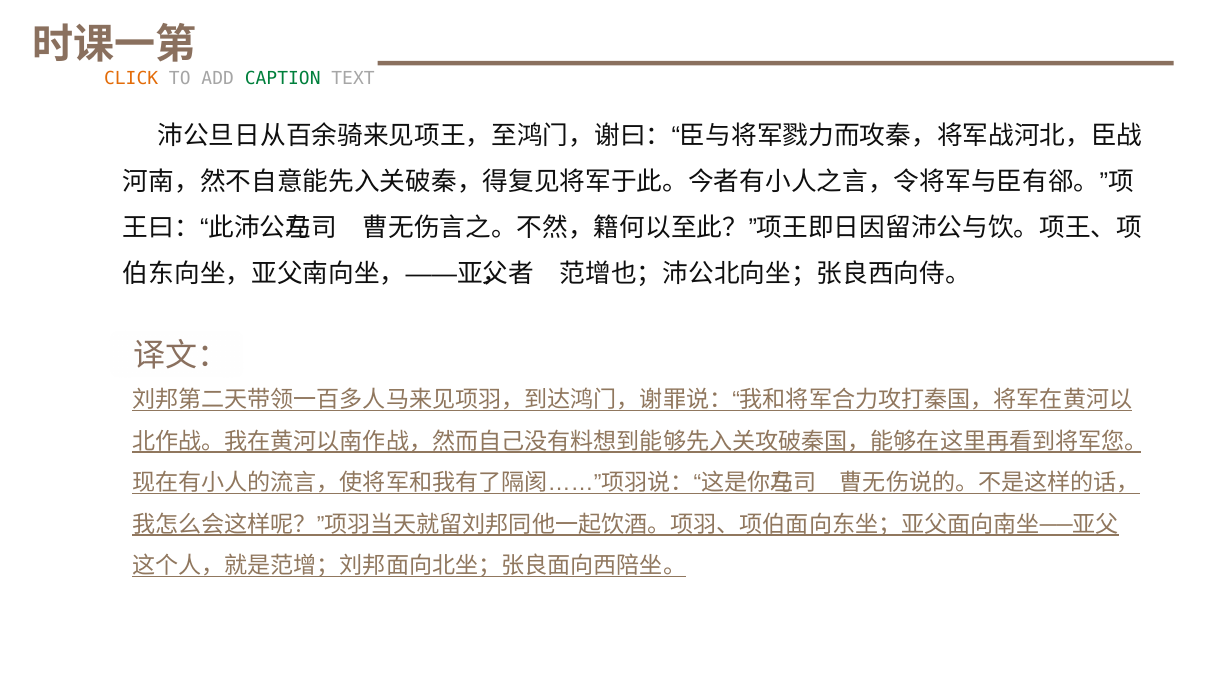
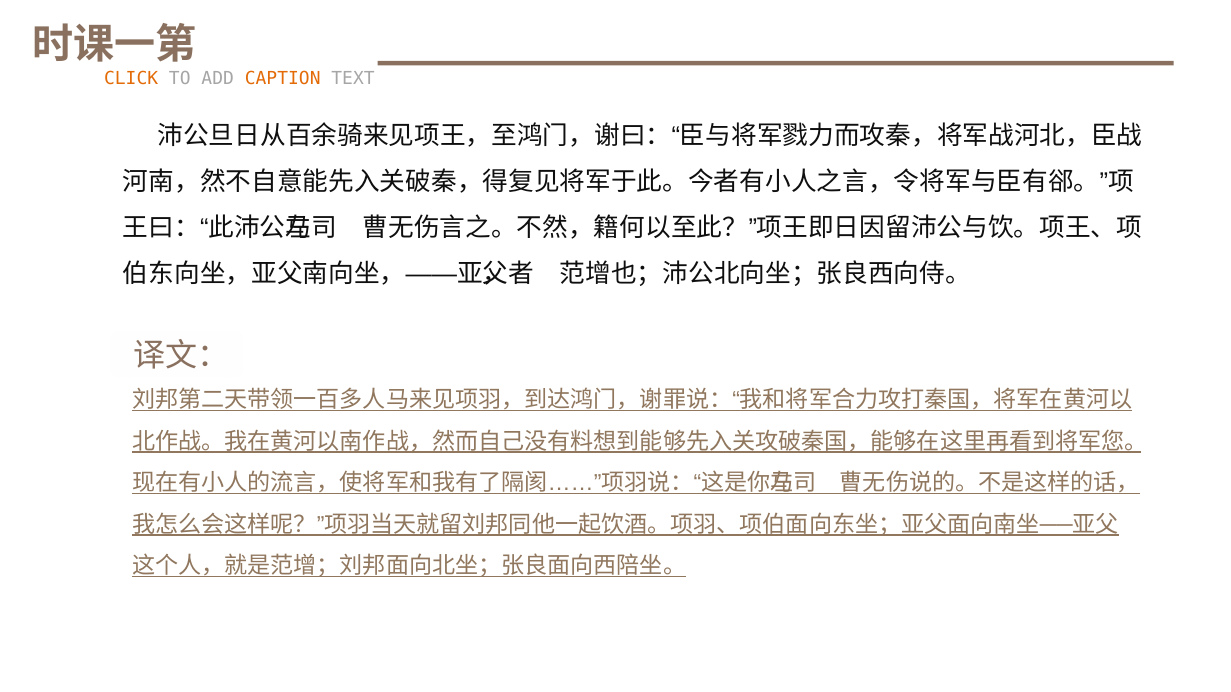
CAPTION colour: green -> orange (283, 79)
